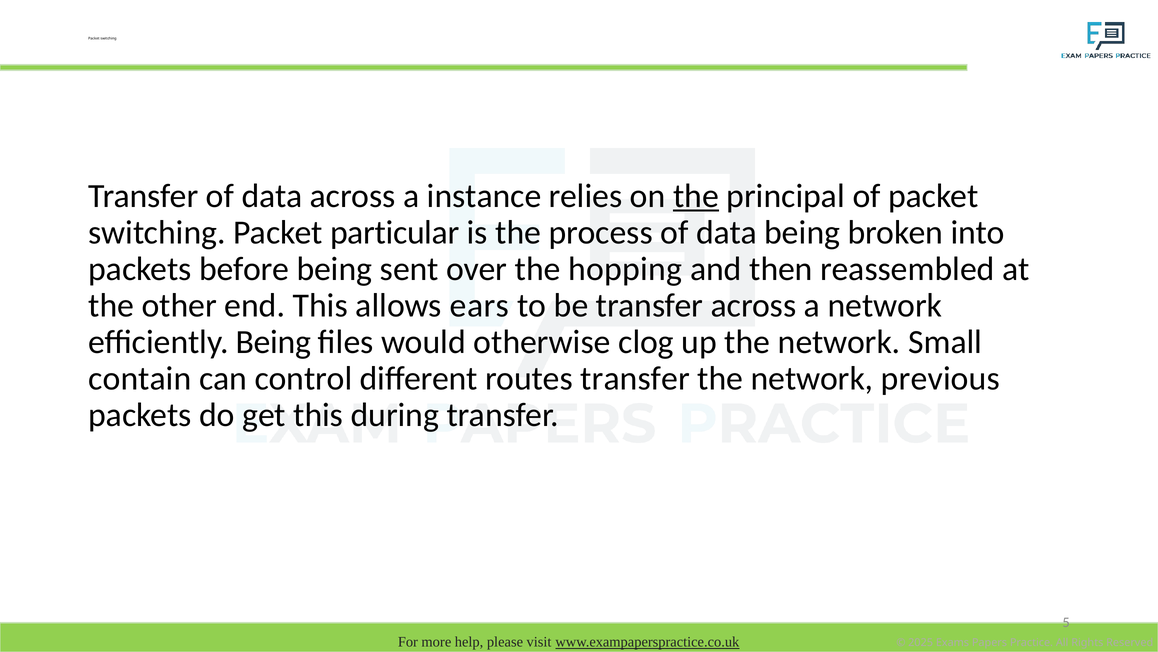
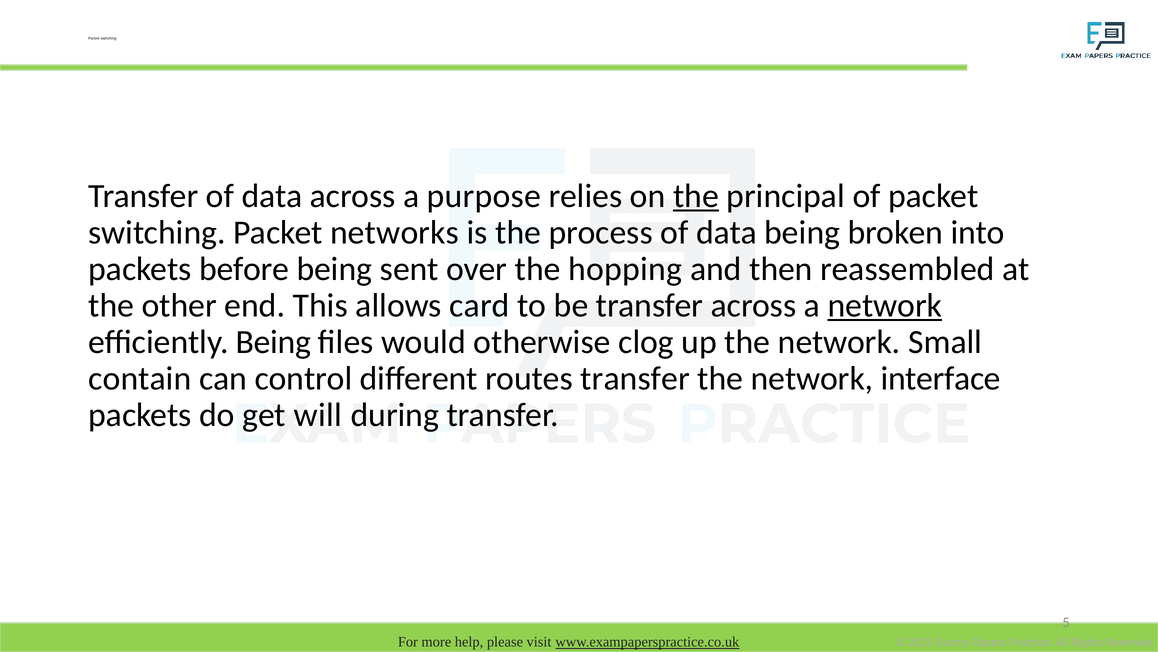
instance: instance -> purpose (484, 196)
particular: particular -> networks (395, 232)
ears: ears -> card (479, 305)
network underline: none -> present (885, 305)
previous: previous -> interface (941, 378)
get this: this -> will (318, 415)
